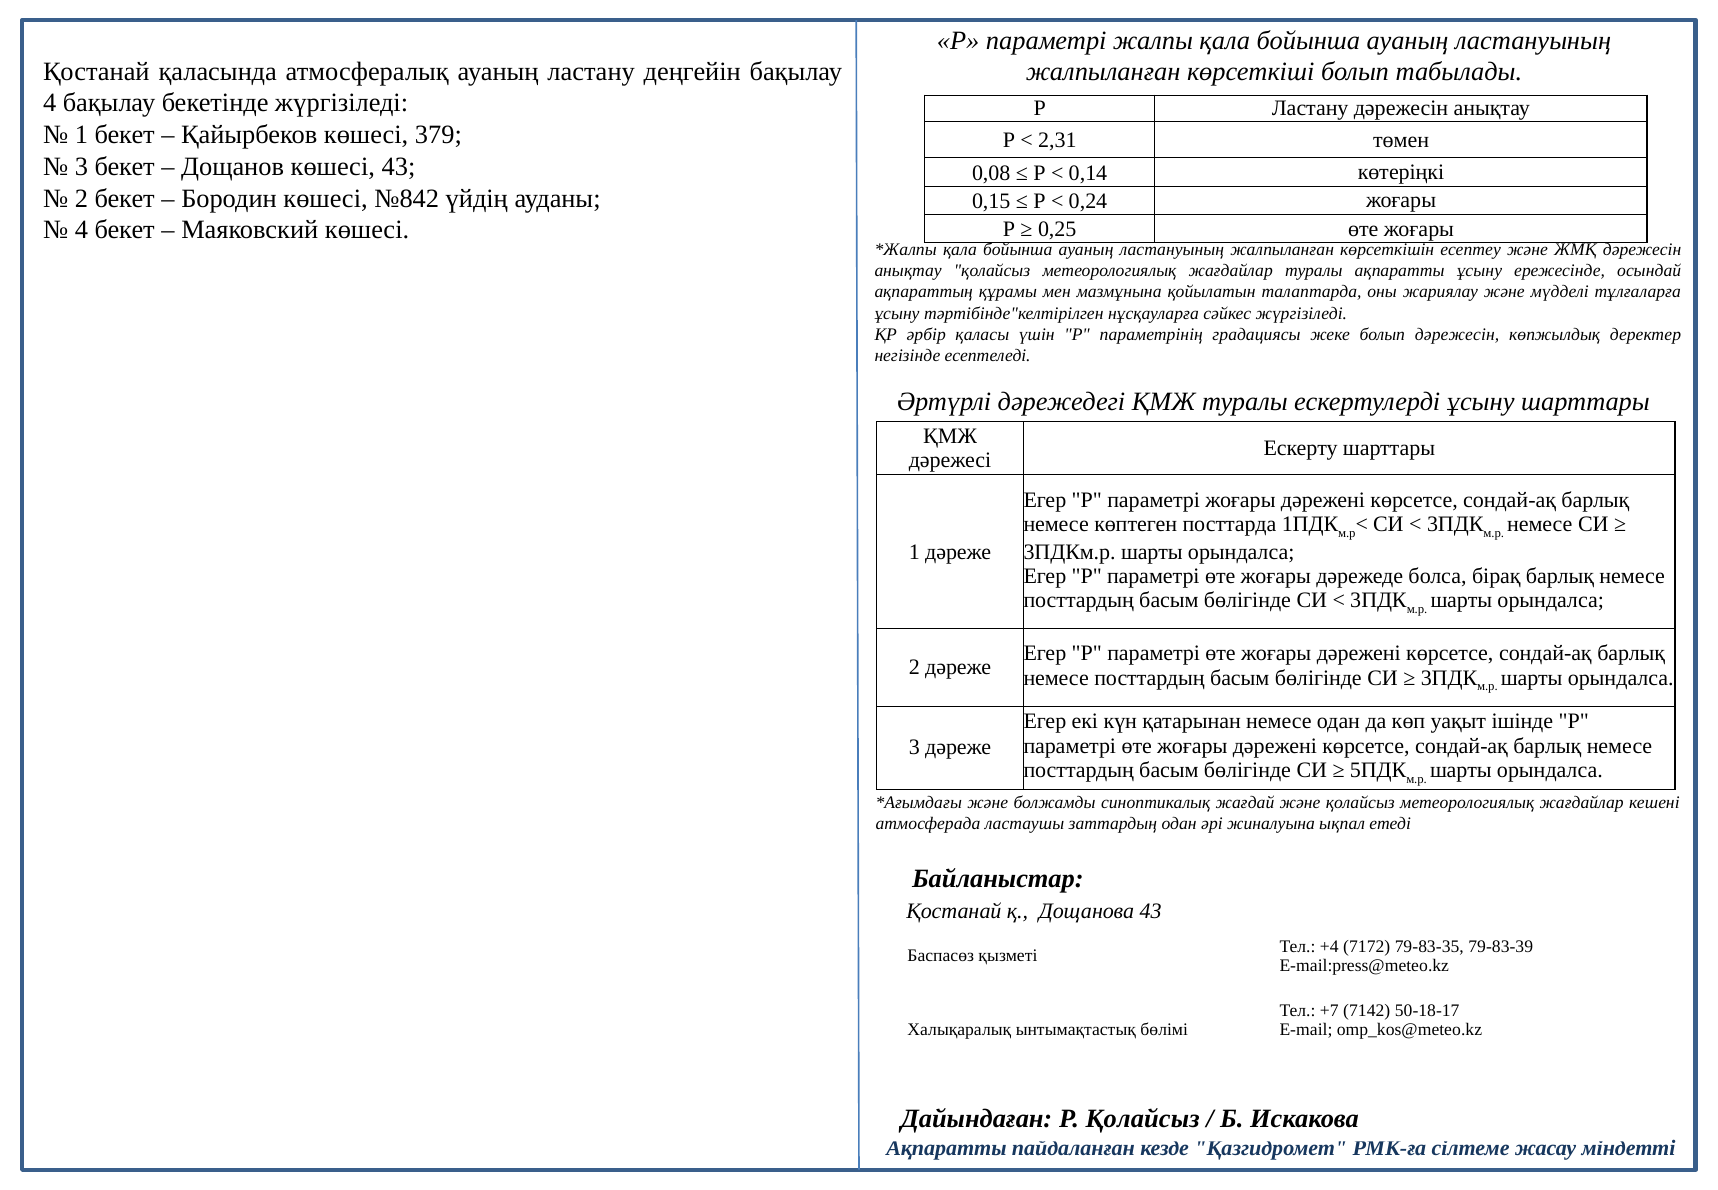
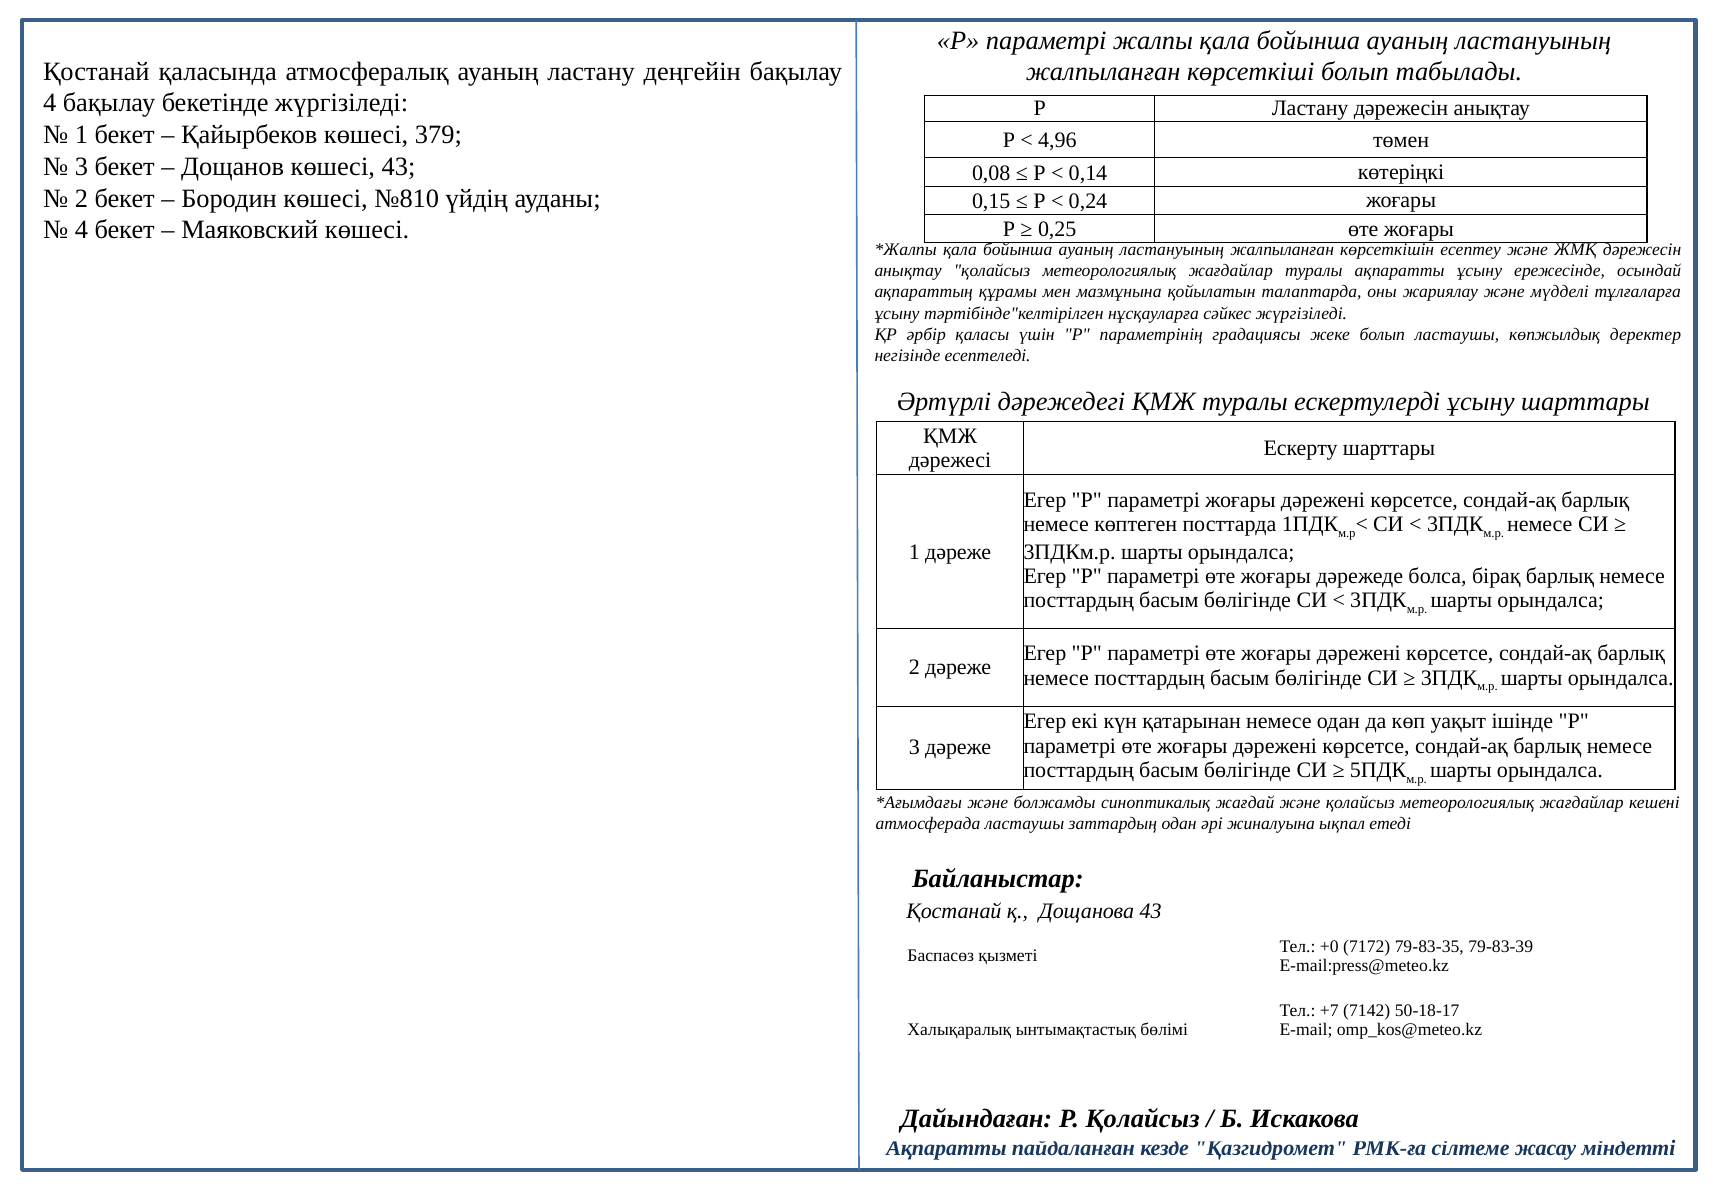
2,31: 2,31 -> 4,96 (1057, 141)
№842: №842 -> №810 (407, 198)
болып дәрежесін: дәрежесін -> ластаушы (1457, 334)
+4: +4 -> +0 (1329, 946)
